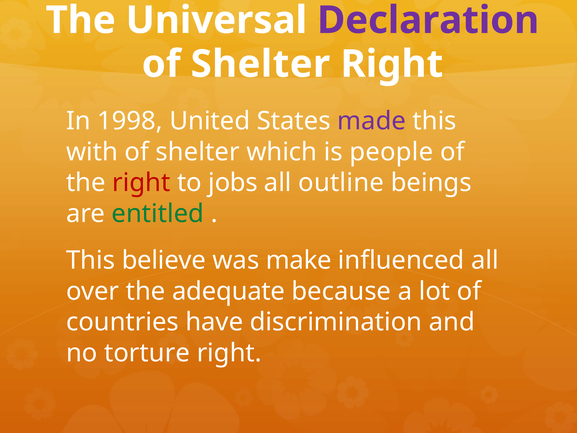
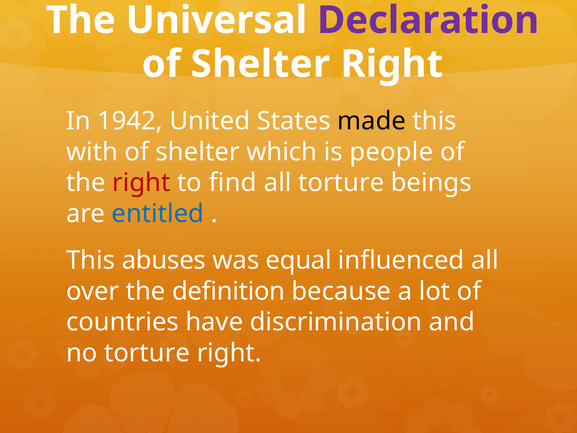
1998: 1998 -> 1942 (130, 121)
made colour: purple -> black (372, 121)
jobs: jobs -> find (233, 183)
all outline: outline -> torture (341, 183)
entitled colour: green -> blue (158, 213)
believe: believe -> abuses (164, 260)
make: make -> equal (299, 260)
adequate: adequate -> definition (229, 291)
